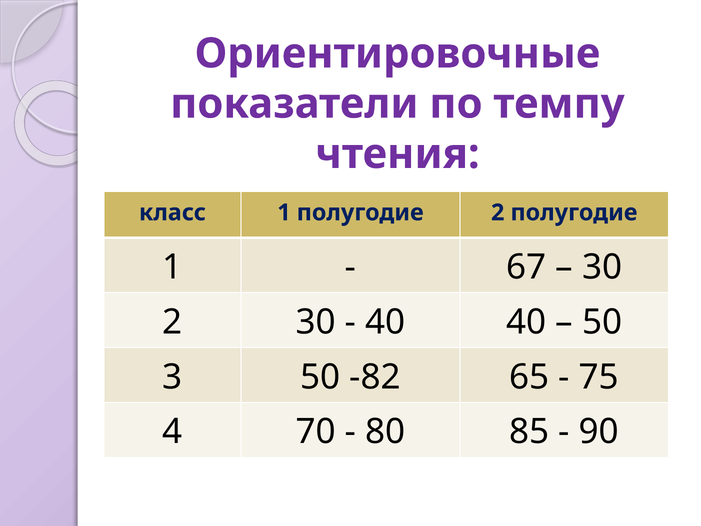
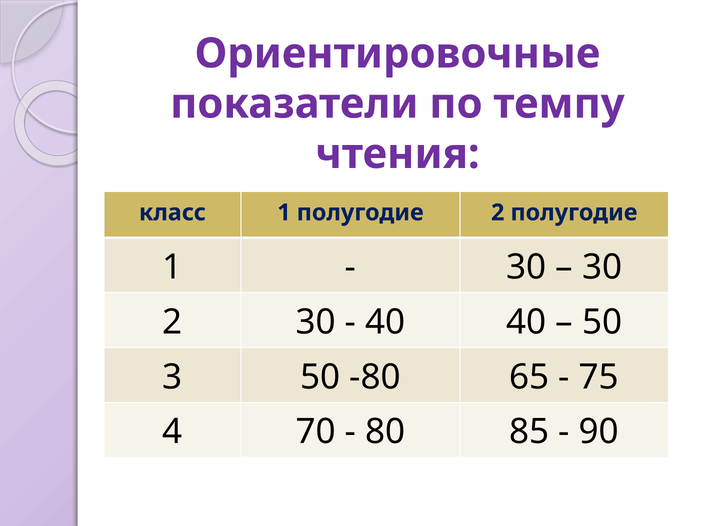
67: 67 -> 30 (526, 267)
-82: -82 -> -80 (375, 377)
